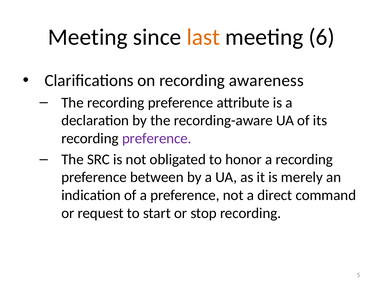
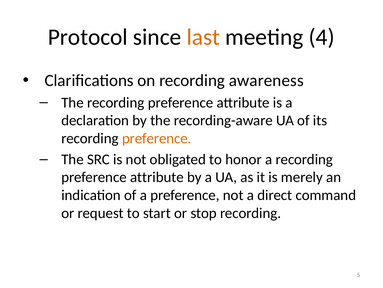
Meeting: Meeting -> Protocol (88, 37)
6: 6 -> 4 (322, 37)
preference colour: purple -> orange (157, 138)
between: between -> attribute (157, 177)
